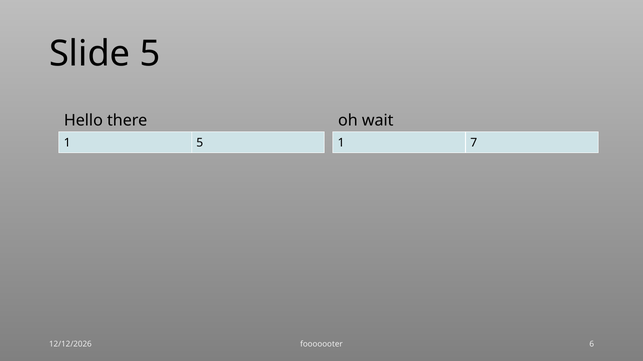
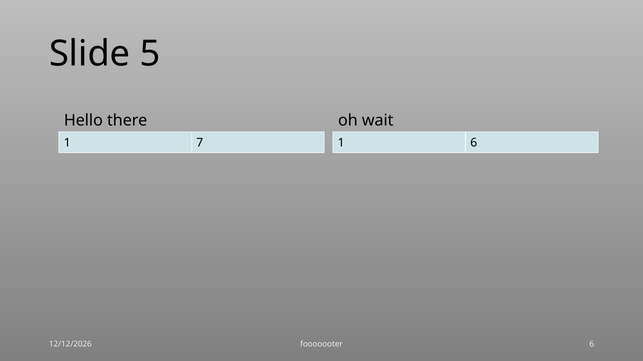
1 5: 5 -> 7 (200, 143)
1 7: 7 -> 6 (474, 143)
